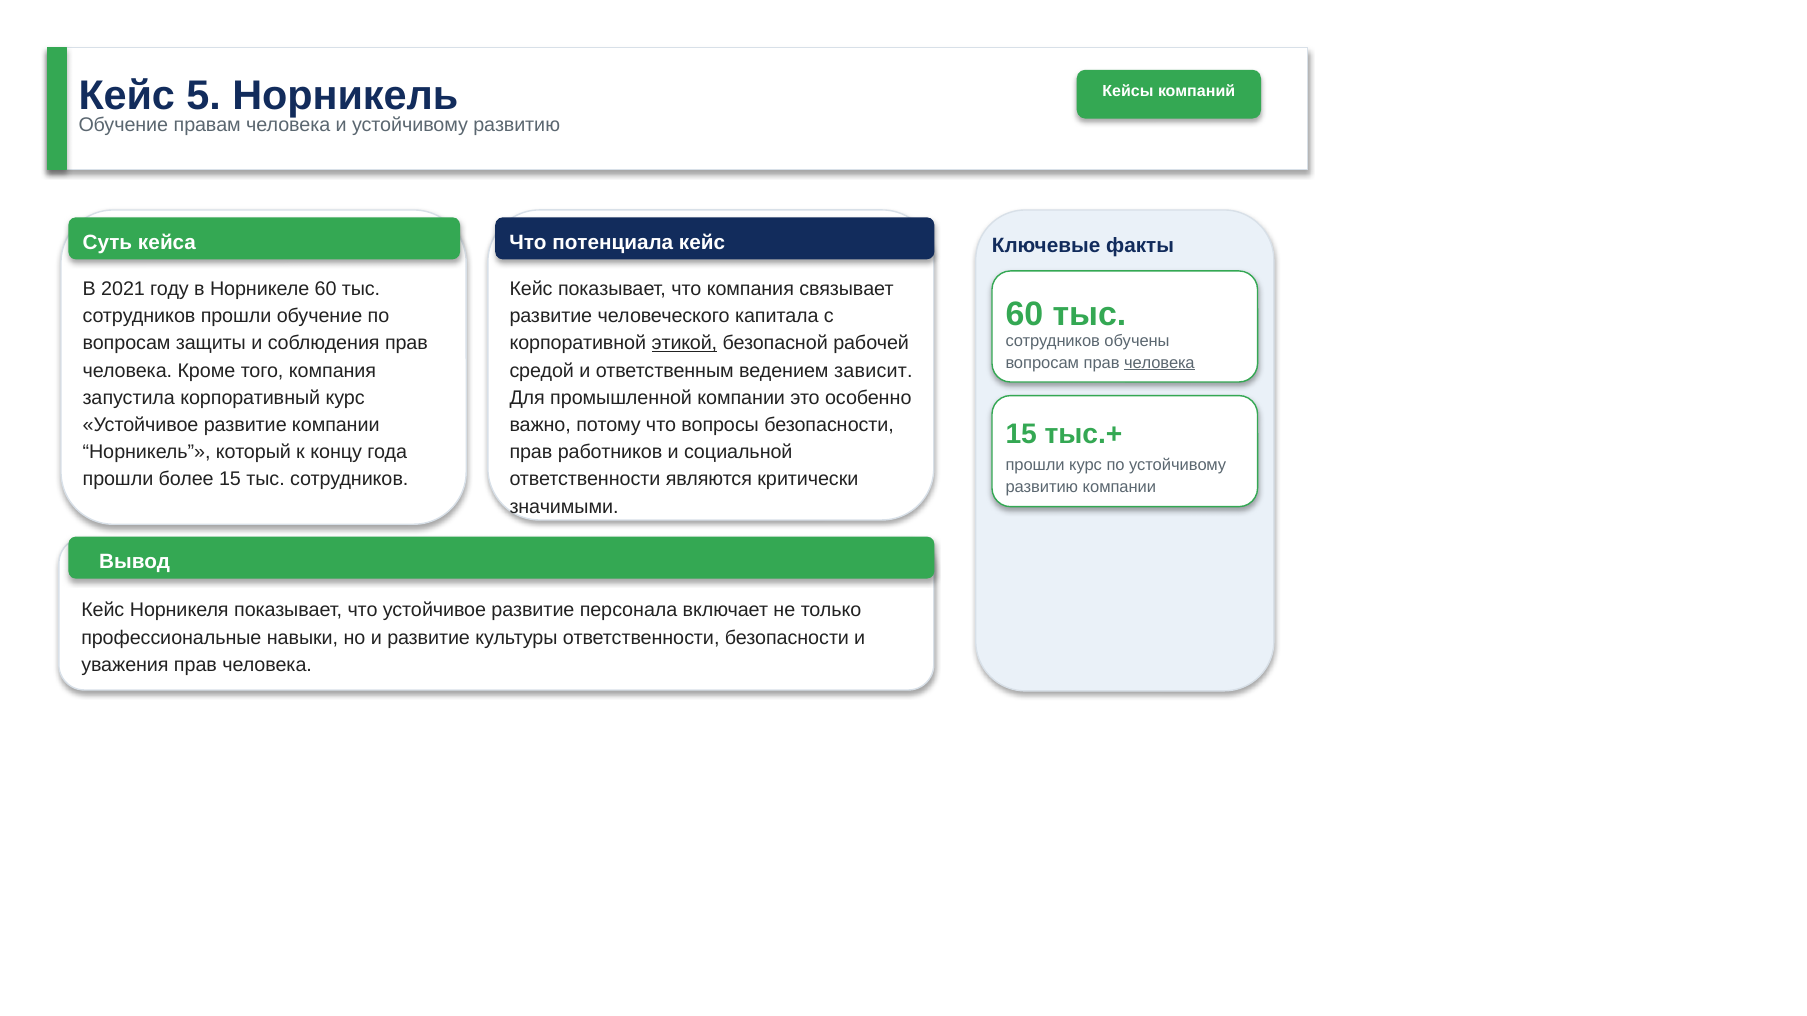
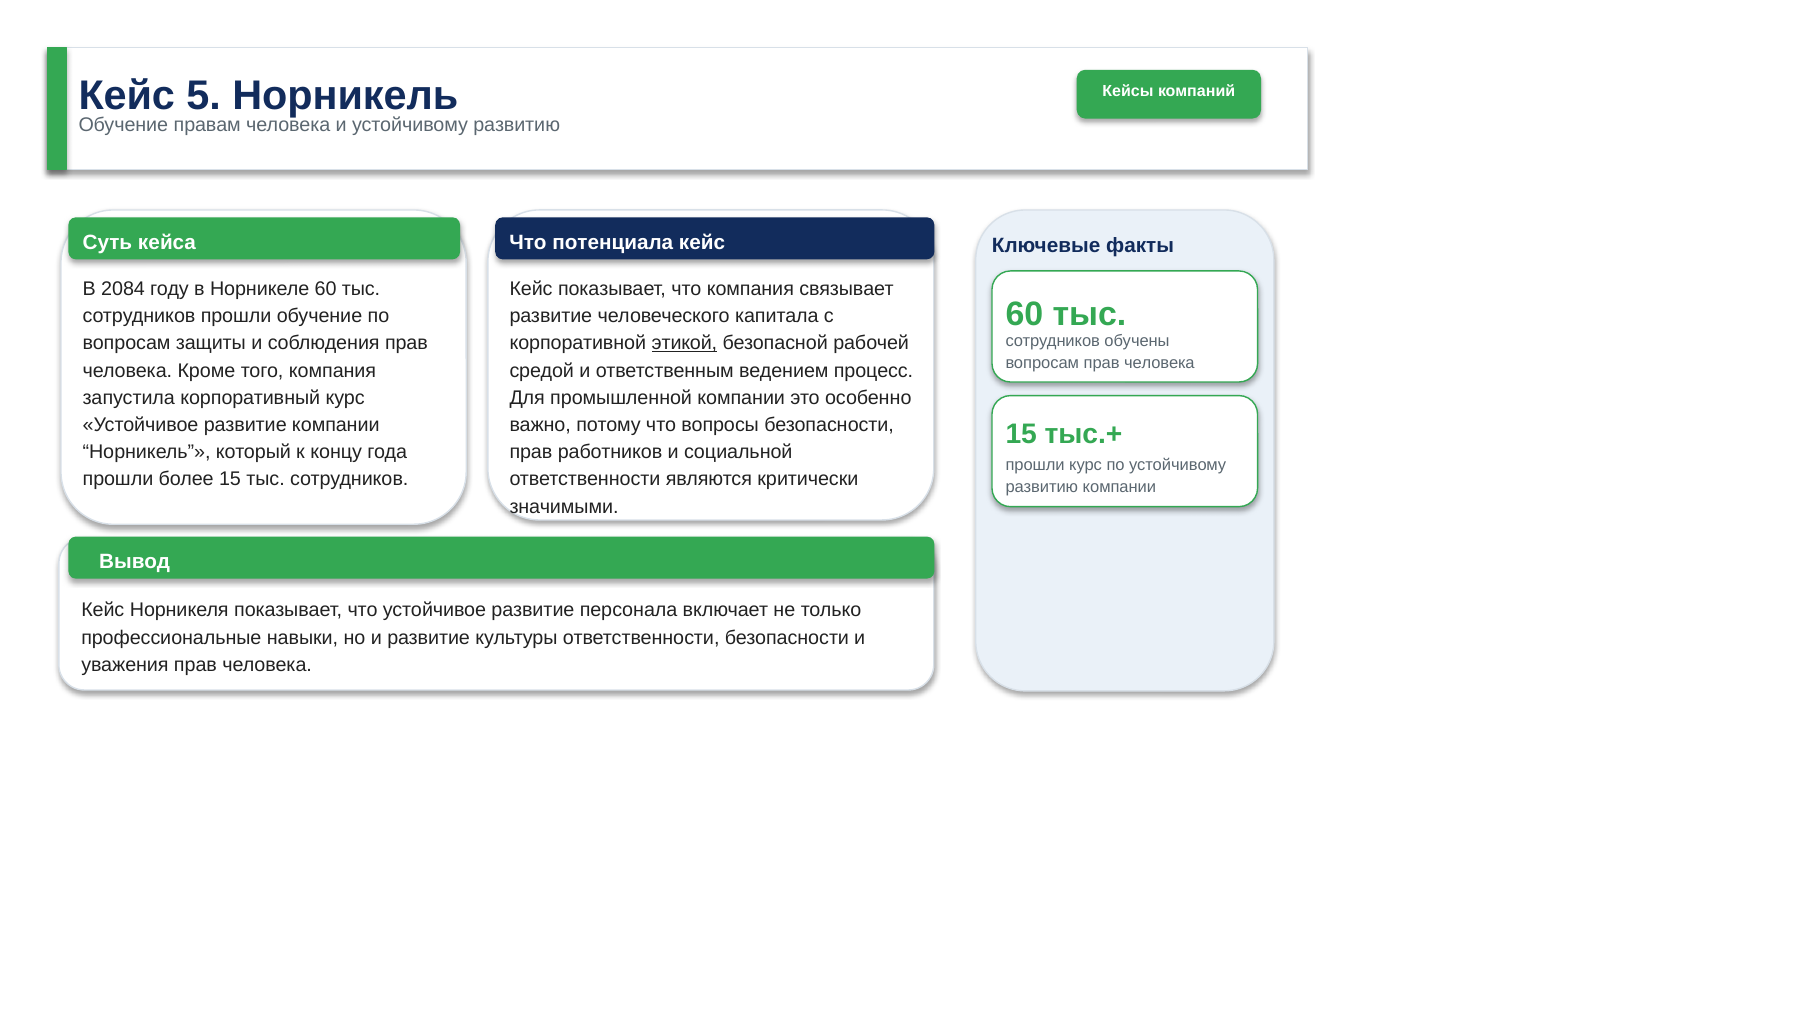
2021: 2021 -> 2084 (123, 289)
человека underline: present -> none (1159, 363)
зависит: зависит -> процесс (874, 371)
